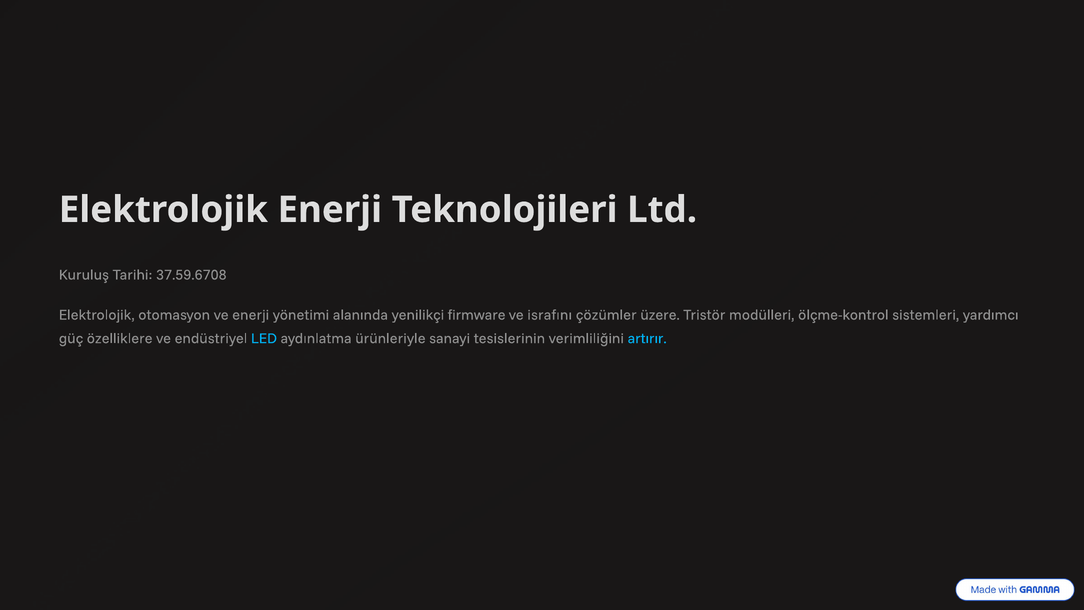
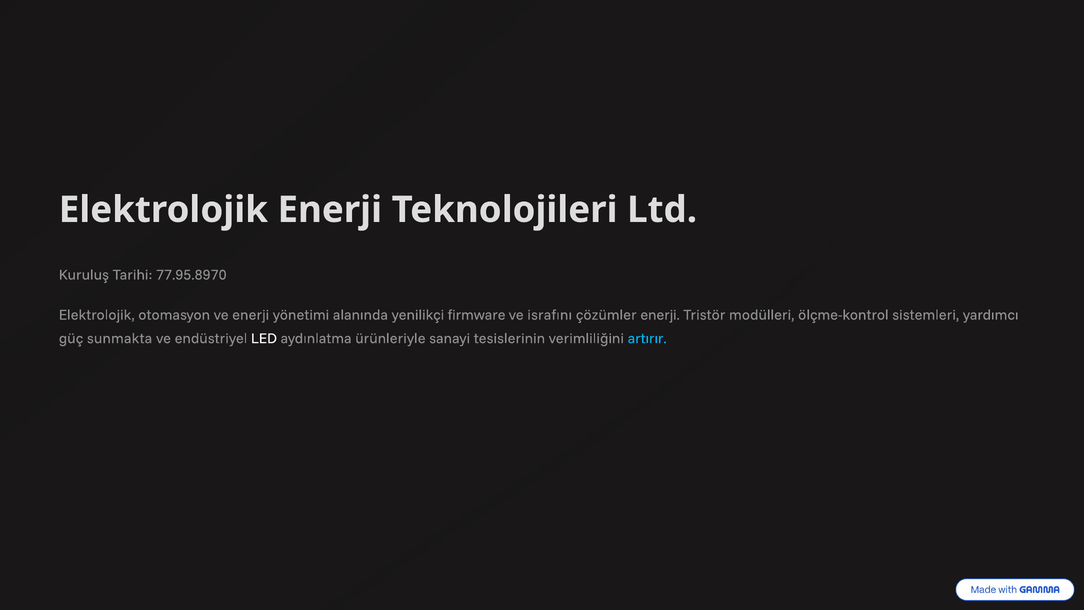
37.59.6708: 37.59.6708 -> 77.95.8970 (191, 275)
çözümler üzere: üzere -> enerji (660, 315)
özelliklere: özelliklere -> sunmakta (120, 338)
LED colour: light blue -> white (264, 338)
